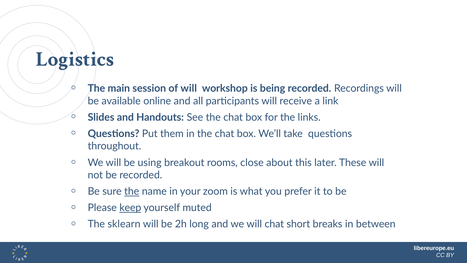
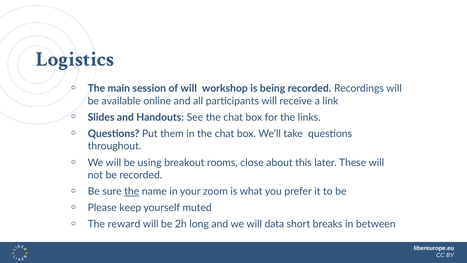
keep underline: present -> none (130, 208)
sklearn: sklearn -> reward (124, 224)
will chat: chat -> data (274, 224)
